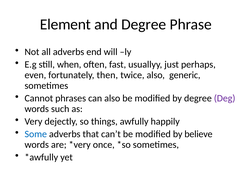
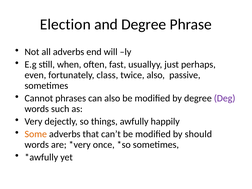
Element: Element -> Election (65, 24)
then: then -> class (107, 75)
generic: generic -> passive (185, 75)
Some colour: blue -> orange (36, 134)
believe: believe -> should (198, 134)
